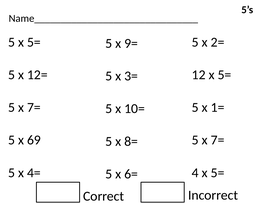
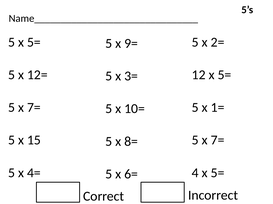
69: 69 -> 15 (34, 141)
